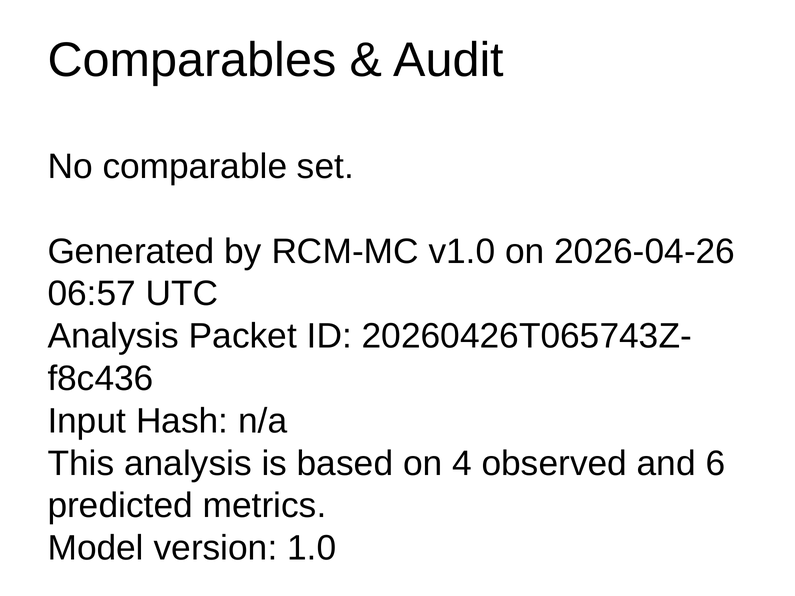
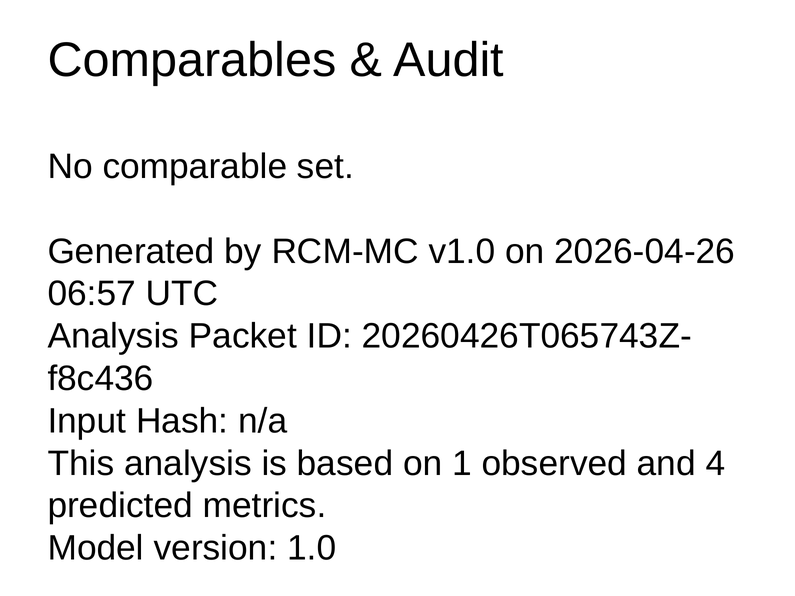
4: 4 -> 1 (462, 464)
6: 6 -> 4 (716, 464)
